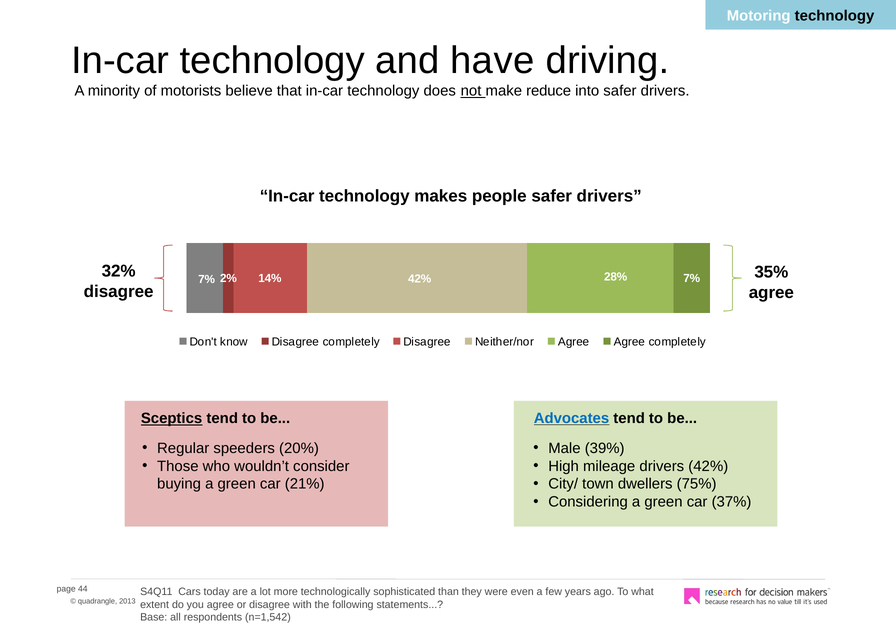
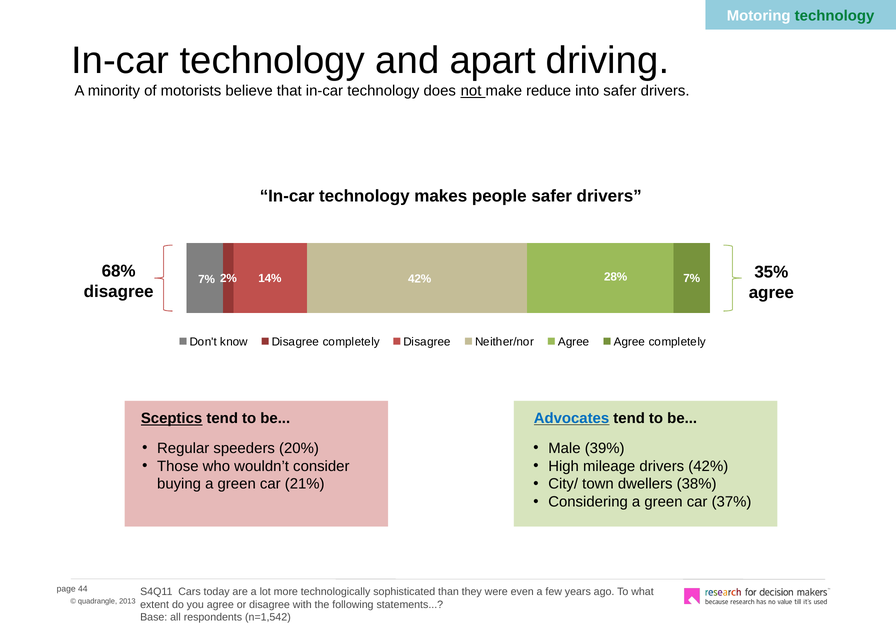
technology colour: black -> green (835, 16)
have: have -> apart (493, 61)
32%: 32% -> 68% (119, 271)
75%: 75% -> 38% (697, 484)
